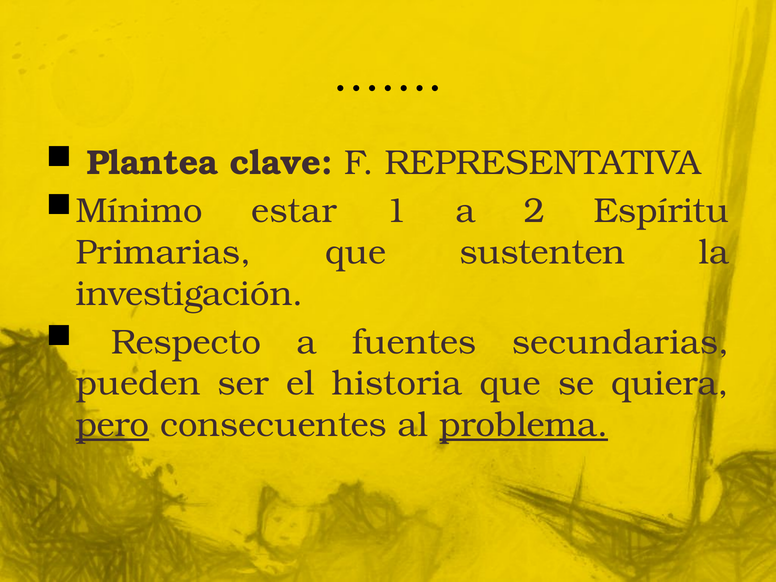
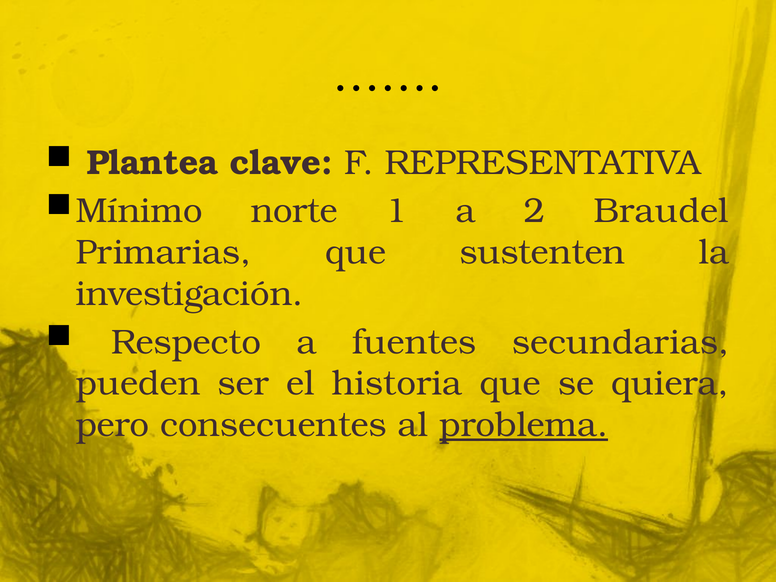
estar: estar -> norte (294, 211)
Espíritu: Espíritu -> Braudel (661, 211)
pero underline: present -> none (112, 425)
